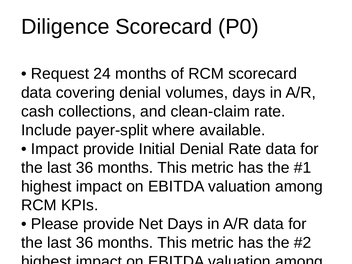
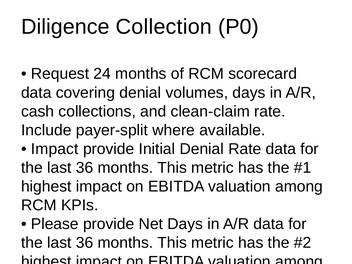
Diligence Scorecard: Scorecard -> Collection (164, 27)
